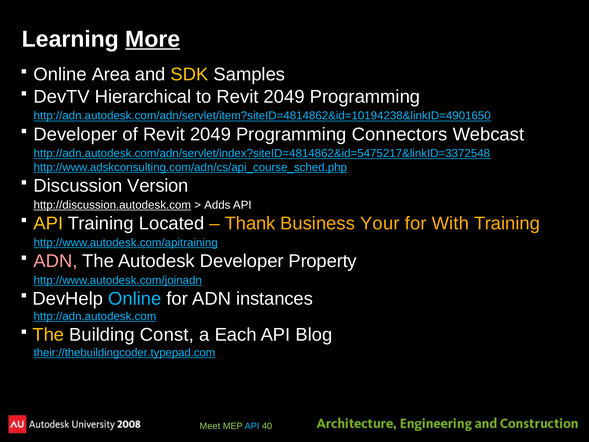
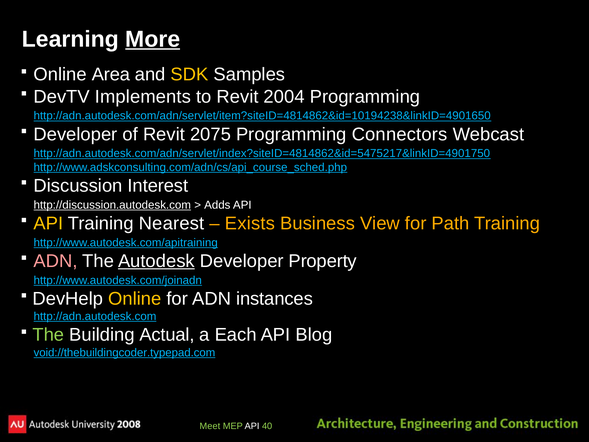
Hierarchical: Hierarchical -> Implements (143, 97)
to Revit 2049: 2049 -> 2004 (284, 97)
of Revit 2049: 2049 -> 2075 (211, 134)
http://adn.autodesk.com/adn/servlet/index?siteID=4814862&id=5475217&linkID=3372548: http://adn.autodesk.com/adn/servlet/index?siteID=4814862&id=5475217&linkID=3372548 -> http://adn.autodesk.com/adn/servlet/index?siteID=4814862&id=5475217&linkID=4901750 (262, 153)
Version: Version -> Interest (158, 186)
Located: Located -> Nearest (172, 223)
Thank: Thank -> Exists (250, 223)
Your: Your -> View (380, 223)
With: With -> Path (451, 223)
Autodesk underline: none -> present (156, 261)
Online colour: light blue -> yellow (135, 298)
The colour: yellow -> light green (48, 335)
Const: Const -> Actual (167, 335)
their://thebuildingcoder.typepad.com: their://thebuildingcoder.typepad.com -> void://thebuildingcoder.typepad.com (124, 352)
API colour: light blue -> white (252, 426)
